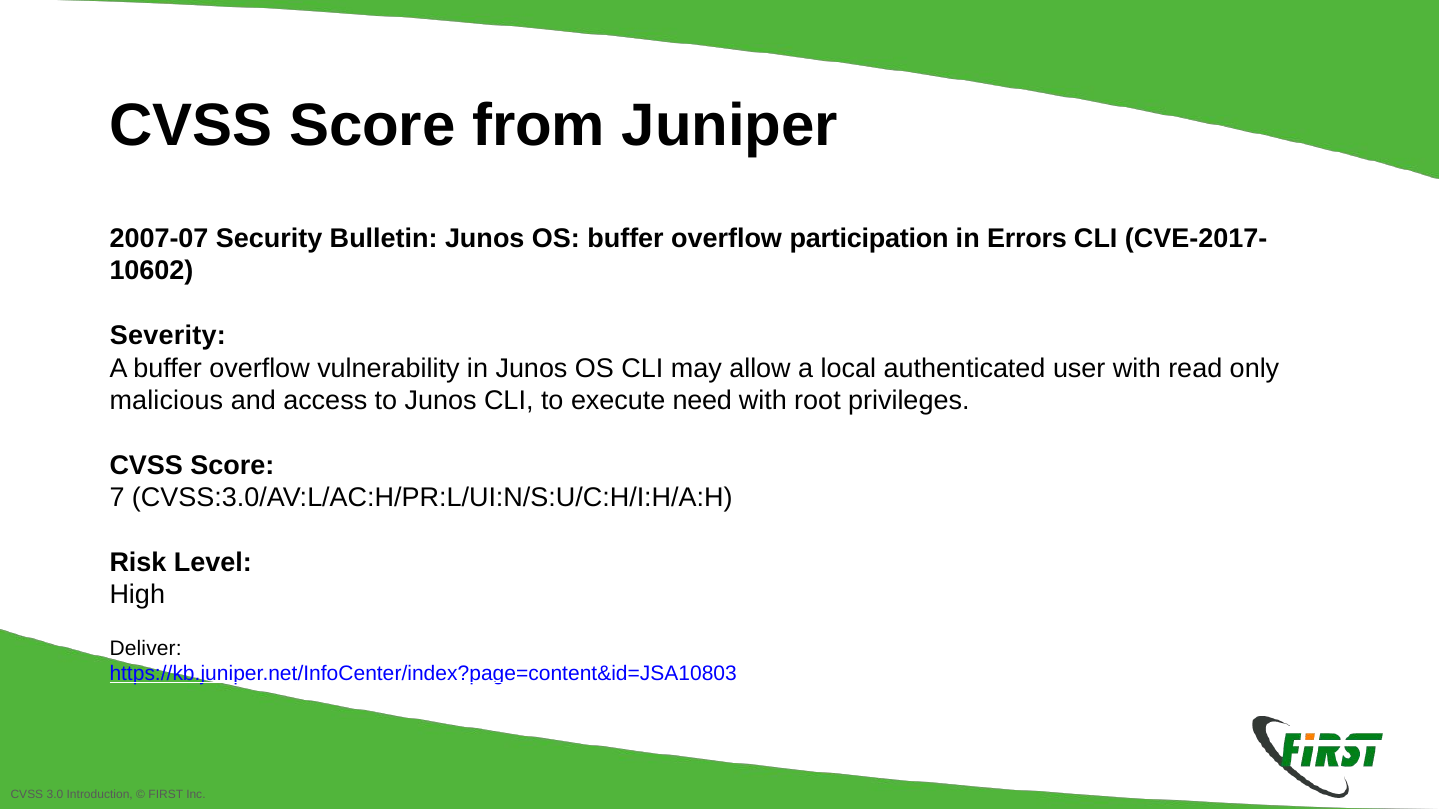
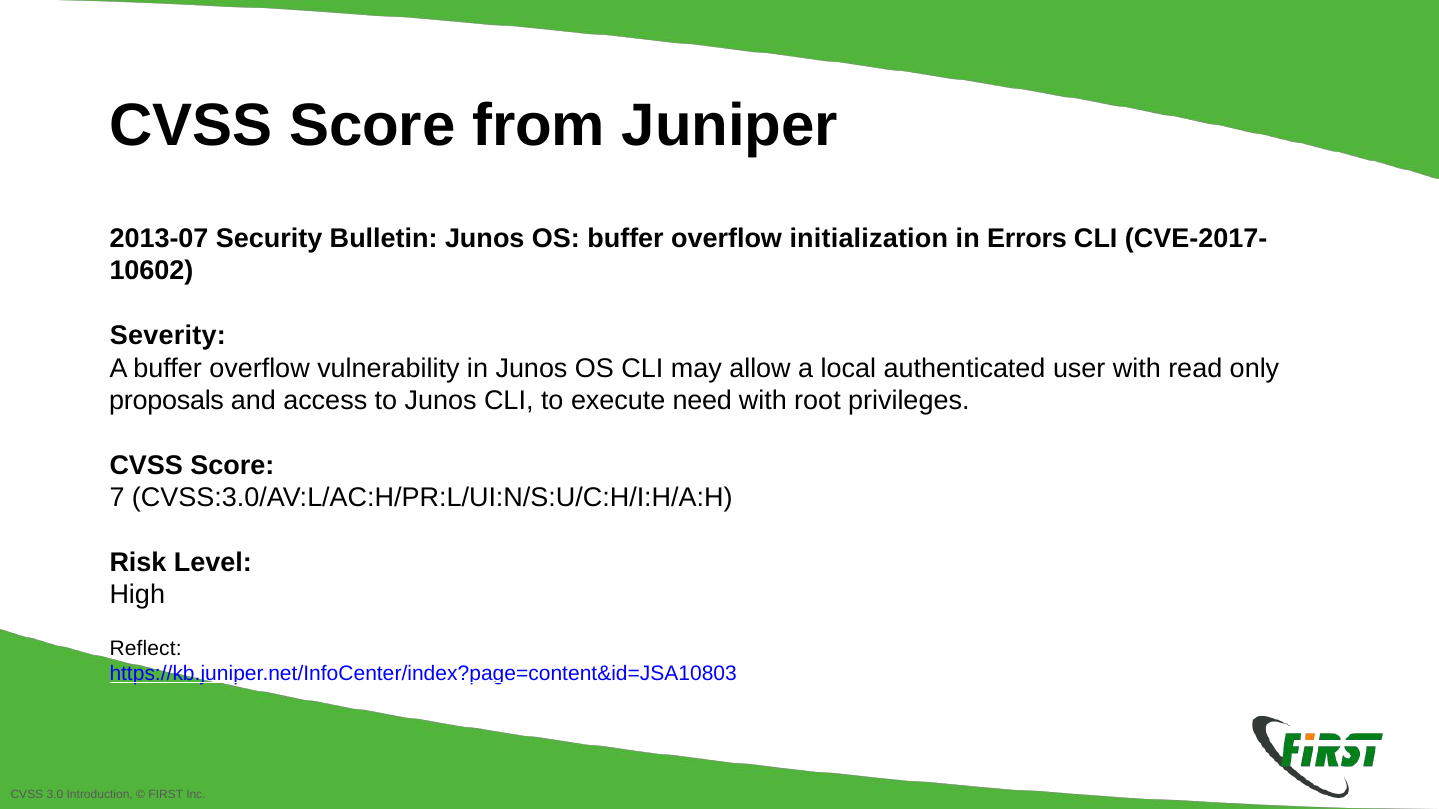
2007-07: 2007-07 -> 2013-07 (159, 239)
participation: participation -> initialization (869, 239)
malicious: malicious -> proposals (167, 401)
Deliver: Deliver -> Reflect (146, 649)
